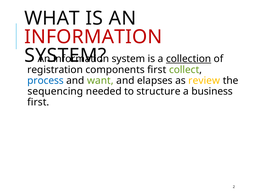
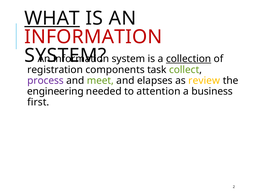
WHAT underline: none -> present (52, 18)
components first: first -> task (157, 70)
process colour: blue -> purple (46, 81)
want: want -> meet (100, 81)
sequencing: sequencing -> engineering (55, 91)
structure: structure -> attention (158, 91)
